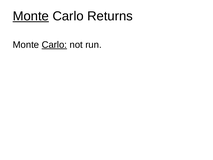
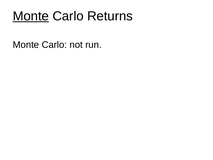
Carlo underline: present -> none (54, 45)
